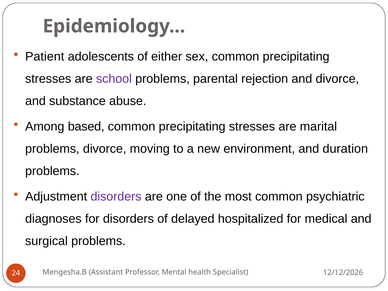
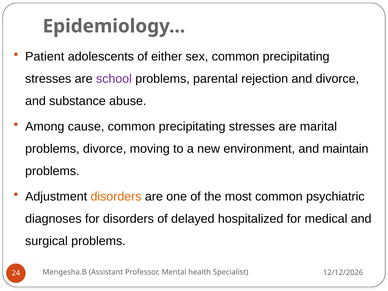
based: based -> cause (86, 126)
duration: duration -> maintain (345, 149)
disorders colour: purple -> orange (116, 196)
